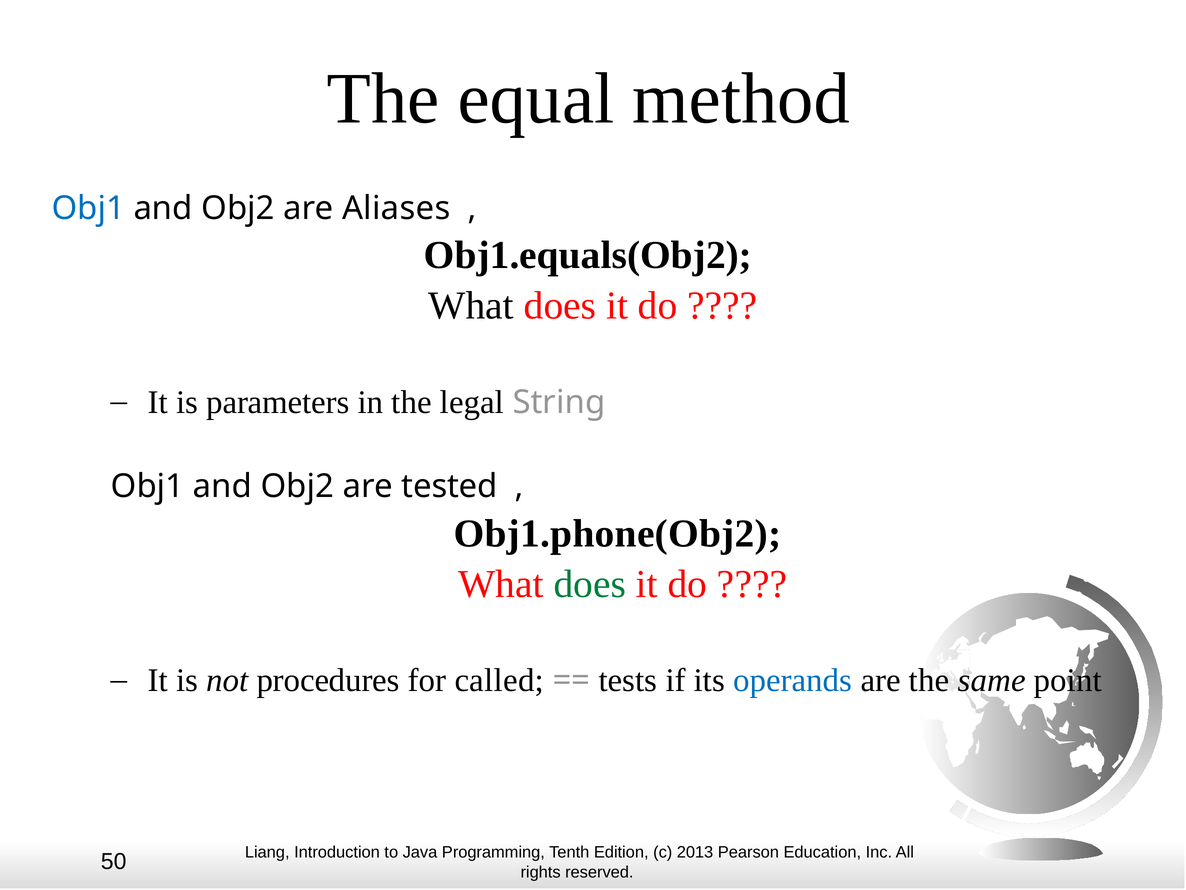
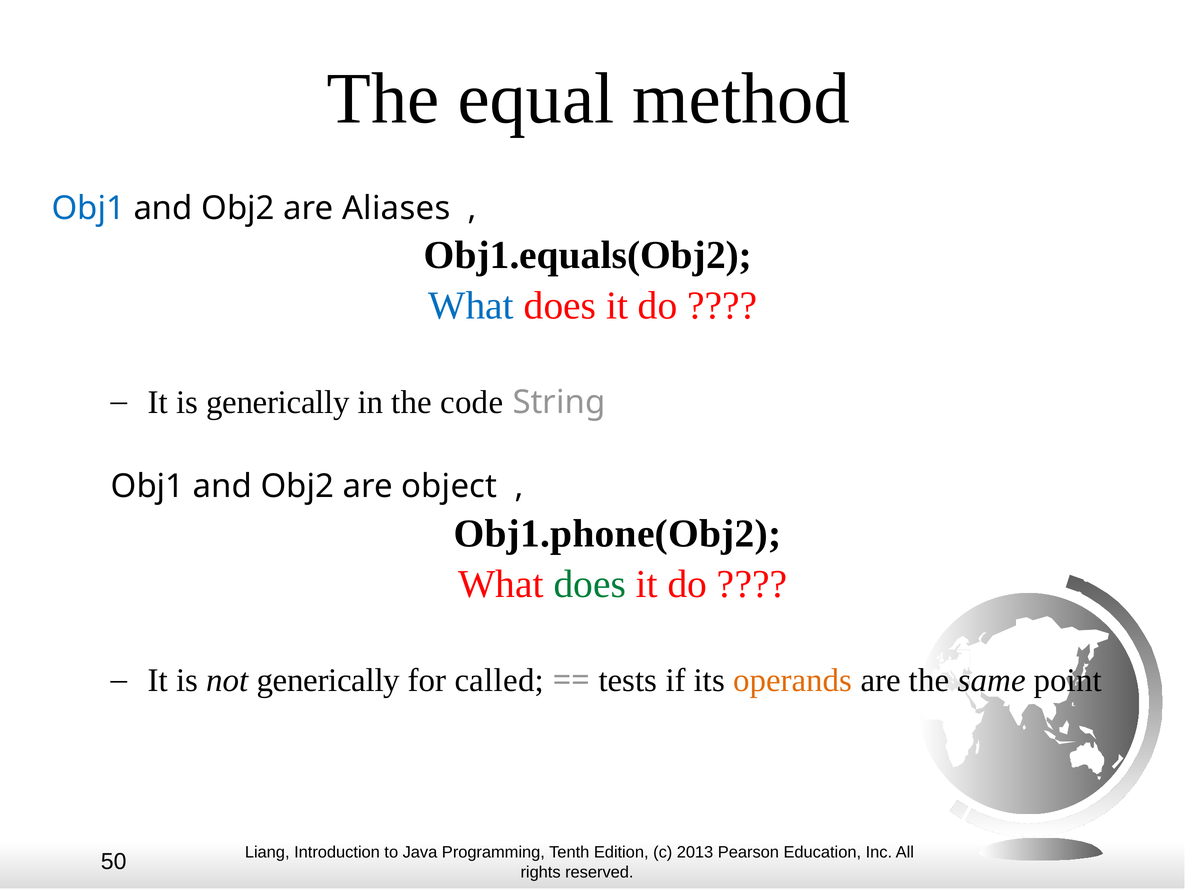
What colour: black -> blue (471, 306)
is parameters: parameters -> generically (278, 402)
legal: legal -> code (472, 402)
tested: tested -> object (449, 486)
not procedures: procedures -> generically (328, 680)
operands colour: blue -> orange (793, 680)
